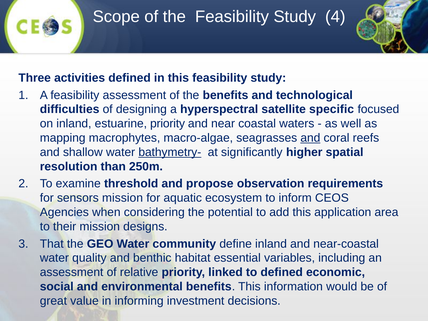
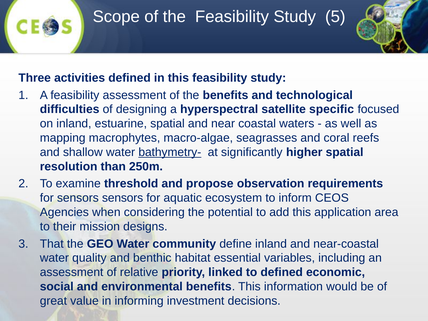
4: 4 -> 5 (335, 17)
estuarine priority: priority -> spatial (167, 124)
and underline: present -> none (310, 138)
sensors mission: mission -> sensors (123, 198)
